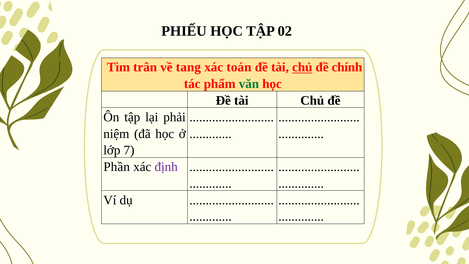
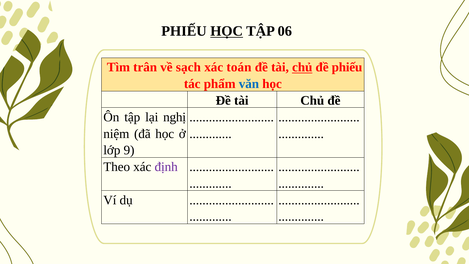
HỌC underline: none -> present (227, 31)
02: 02 -> 06 (285, 31)
tang: tang -> sạch (188, 67)
đề chính: chính -> phiếu (347, 67)
văn colour: green -> blue (249, 84)
phải: phải -> nghị (175, 117)
7: 7 -> 9 (129, 150)
Phần: Phần -> Theo (117, 167)
